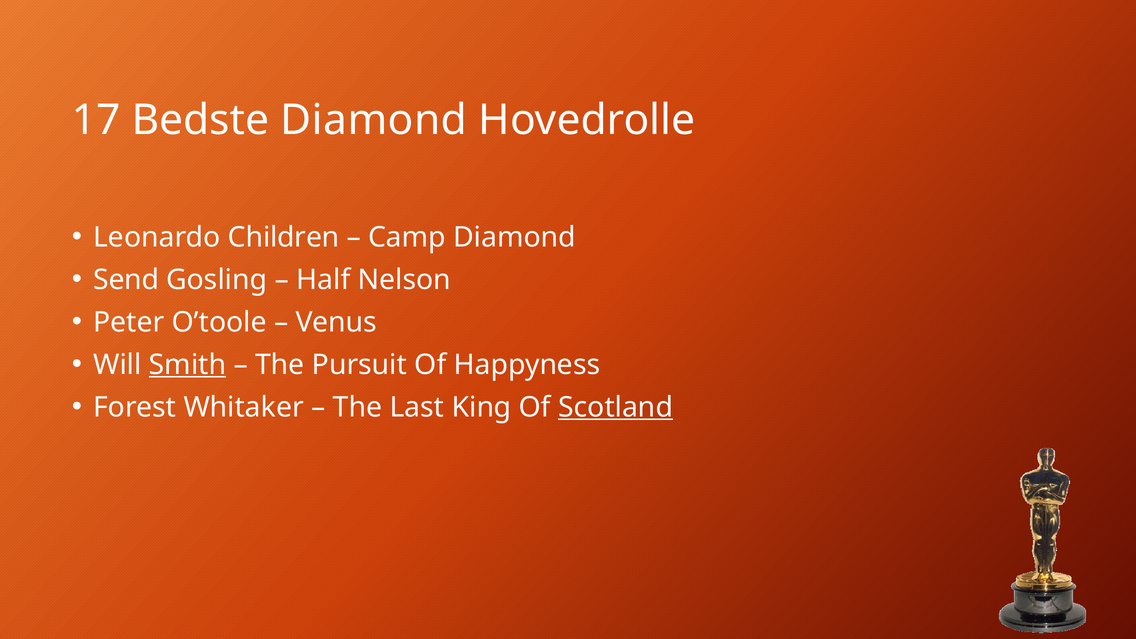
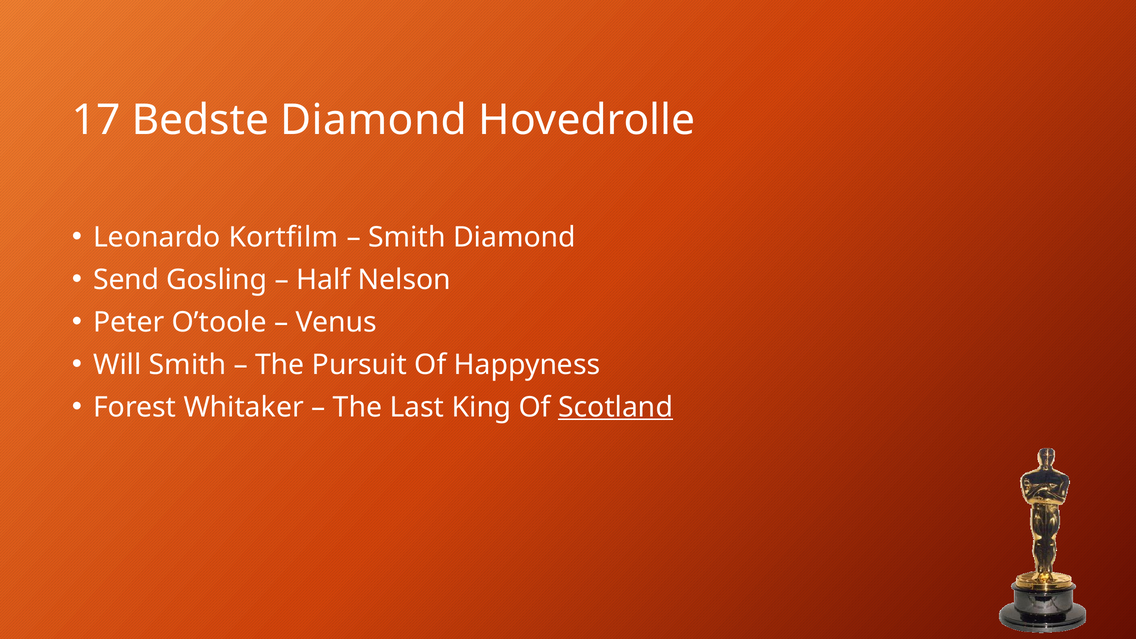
Children: Children -> Kortfilm (283, 237)
Camp: Camp -> Smith (407, 237)
Smith underline: present -> none (188, 365)
